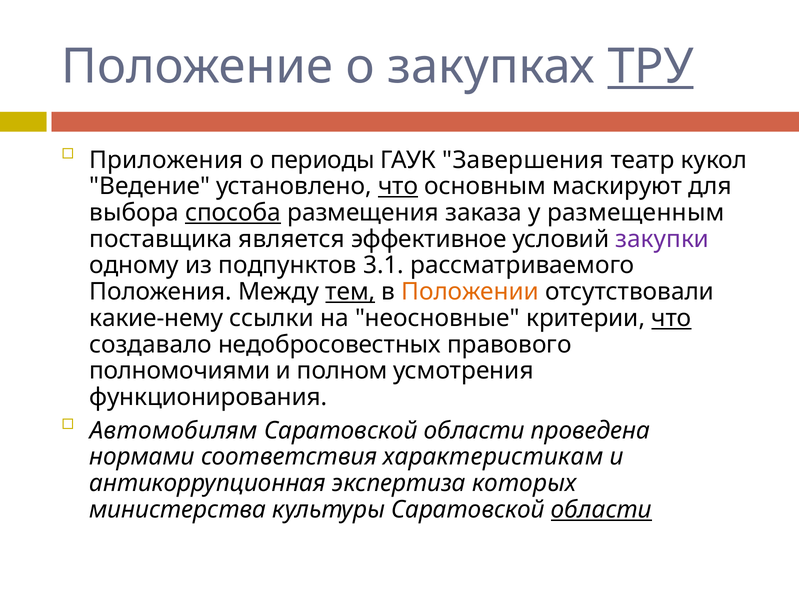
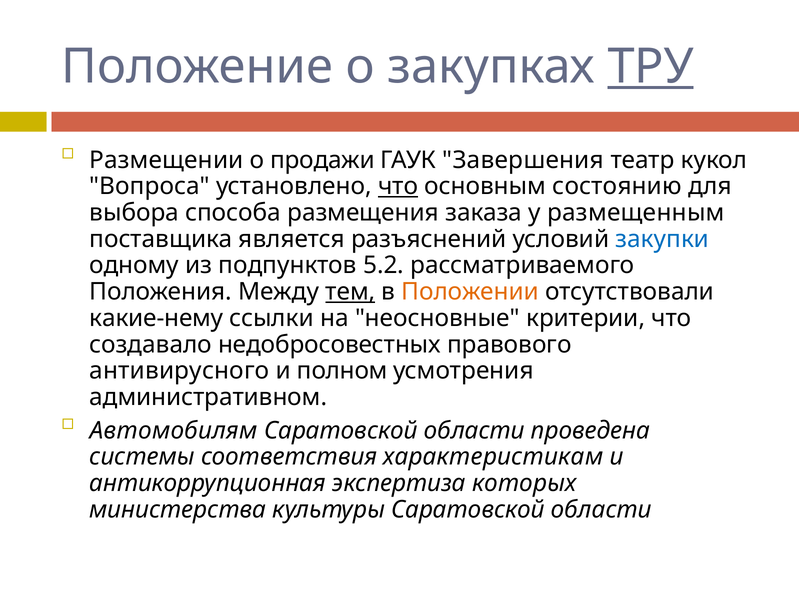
Приложения: Приложения -> Размещении (166, 160)
периоды: периоды -> продажи (323, 160)
Ведение: Ведение -> Вопроса (150, 186)
маскируют: маскируют -> состоянию (617, 186)
способа underline: present -> none (233, 213)
эффективное: эффективное -> разъяснений (429, 239)
закупки colour: purple -> blue (662, 239)
3.1: 3.1 -> 5.2 (384, 266)
что underline: present -> none (671, 318)
полномочиями: полномочиями -> антивирусного (179, 371)
функционирования: функционирования -> административном (208, 397)
нормами: нормами -> системы (142, 457)
области underline: present -> none (601, 510)
